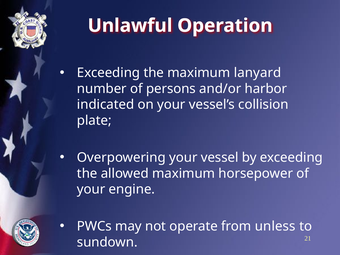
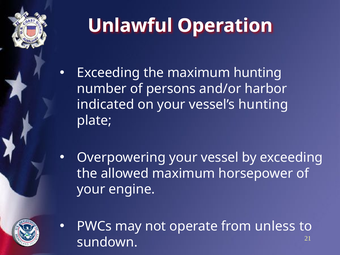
maximum lanyard: lanyard -> hunting (258, 73)
vessel’s collision: collision -> hunting (263, 105)
